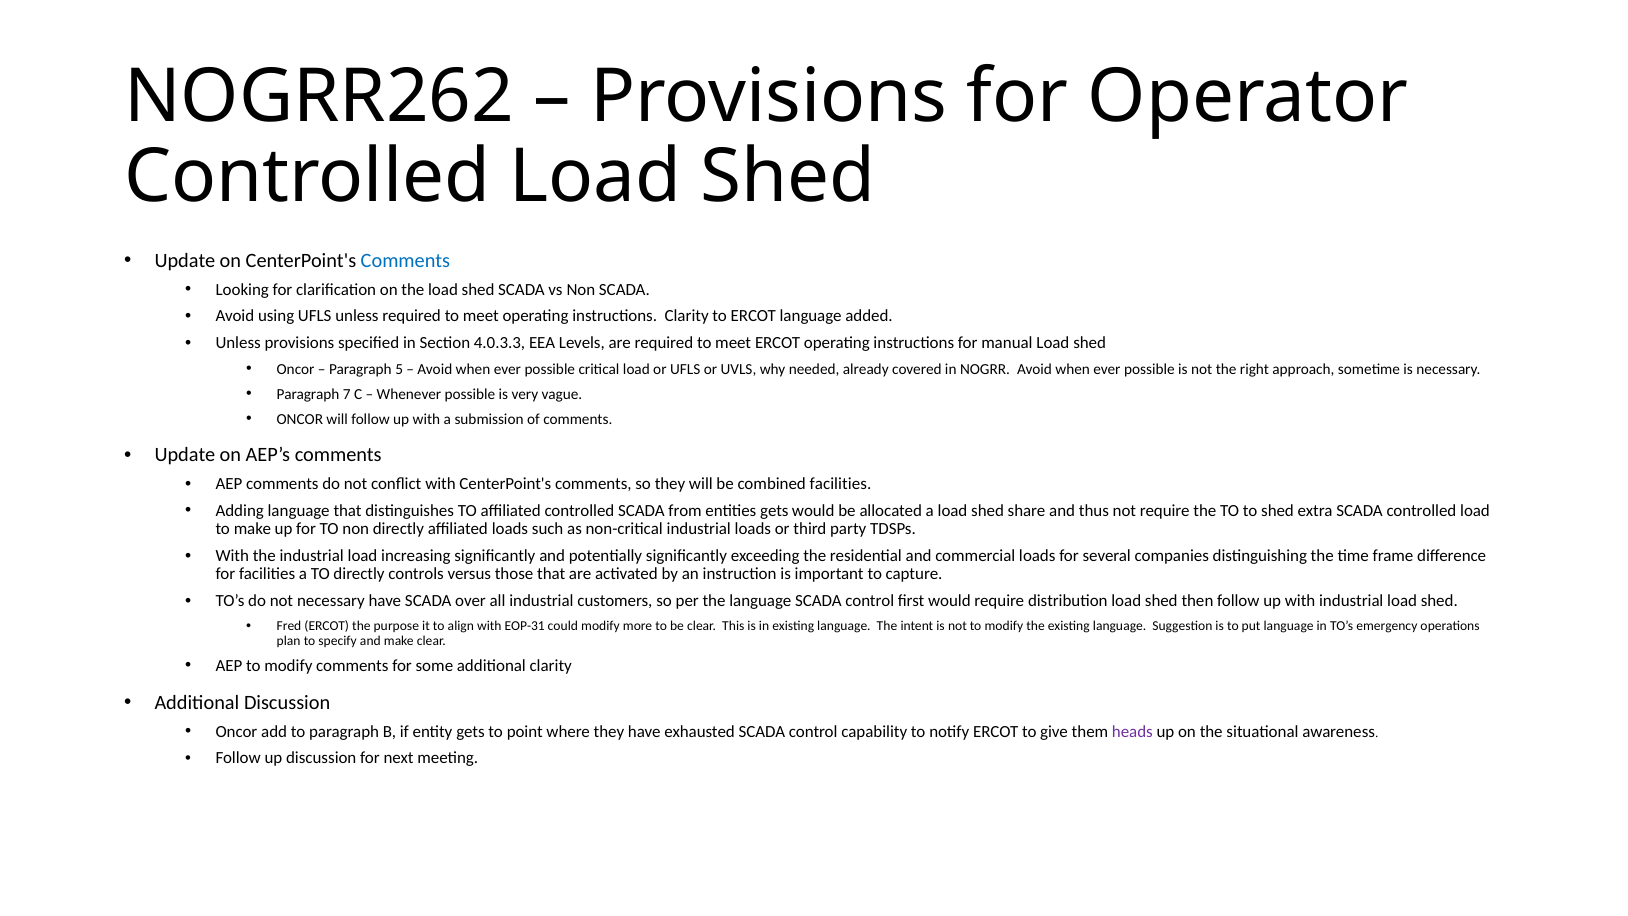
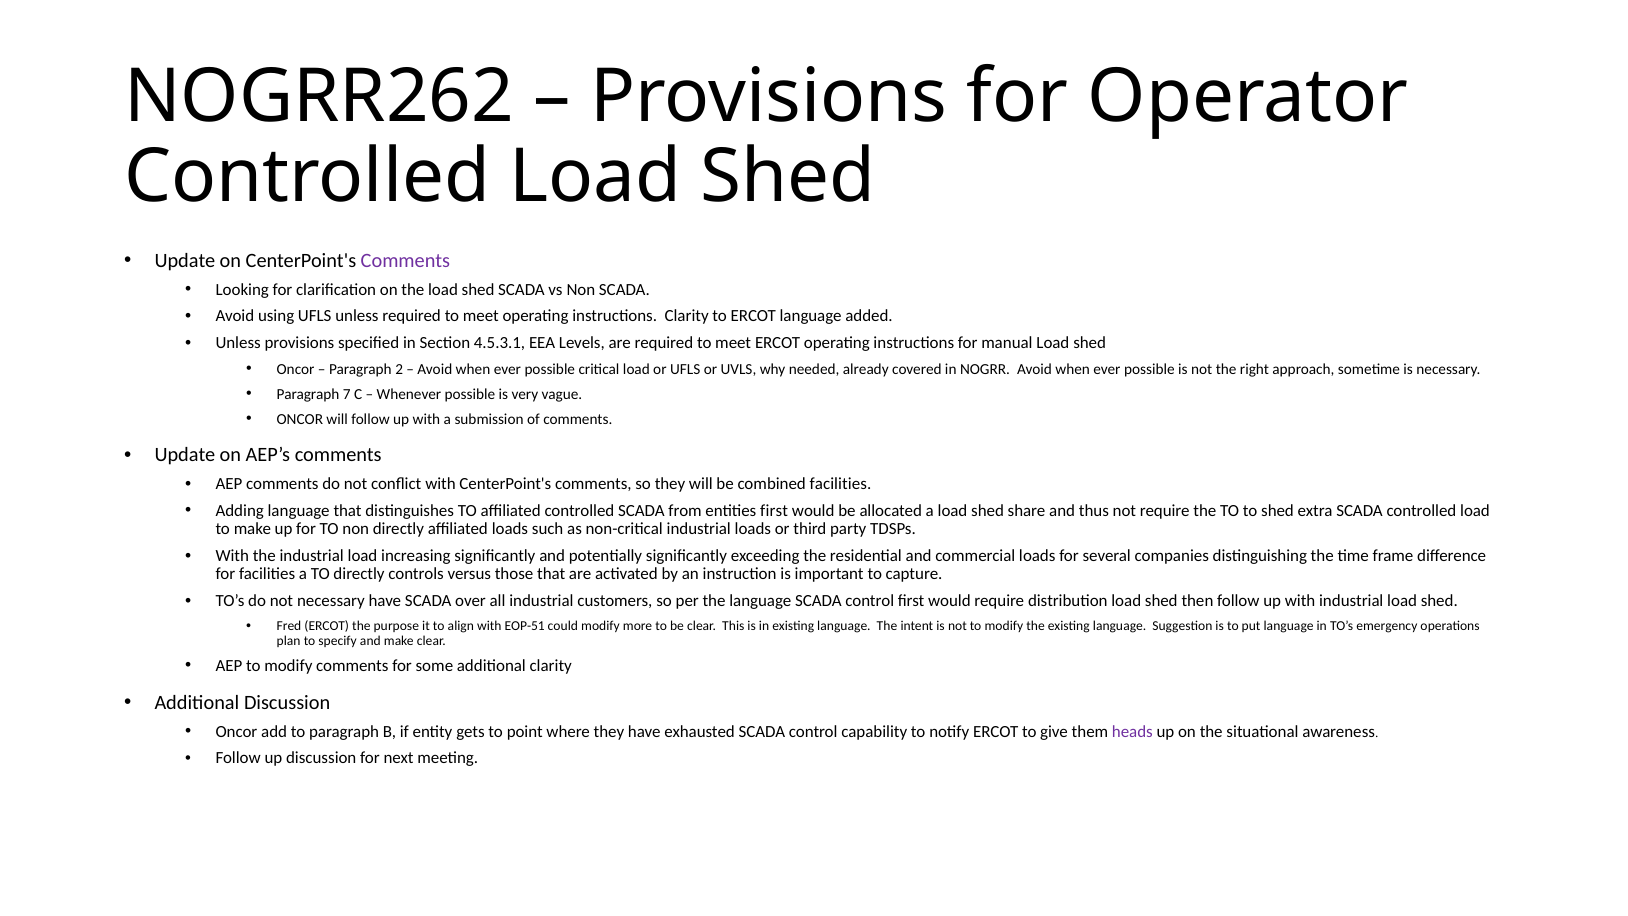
Comments colour: blue -> purple (405, 261)
4.0.3.3: 4.0.3.3 -> 4.5.3.1 (500, 343)
5: 5 -> 2 (399, 369)
entities gets: gets -> first (774, 511)
EOP-31: EOP-31 -> EOP-51 (525, 626)
